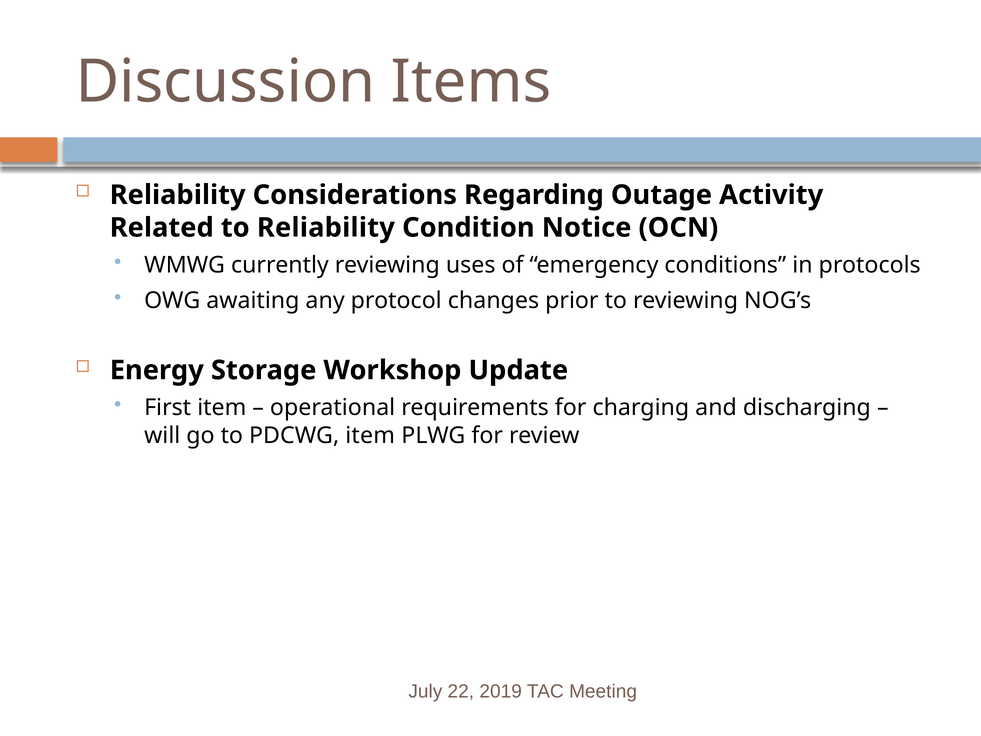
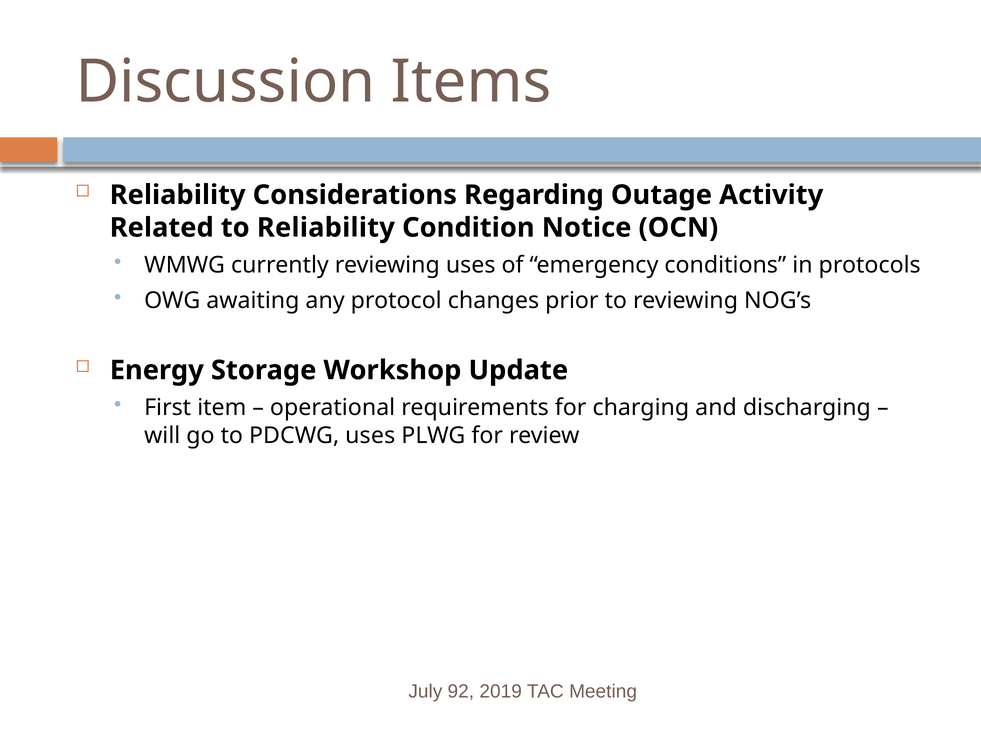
PDCWG item: item -> uses (370, 435)
22: 22 -> 92 (461, 691)
